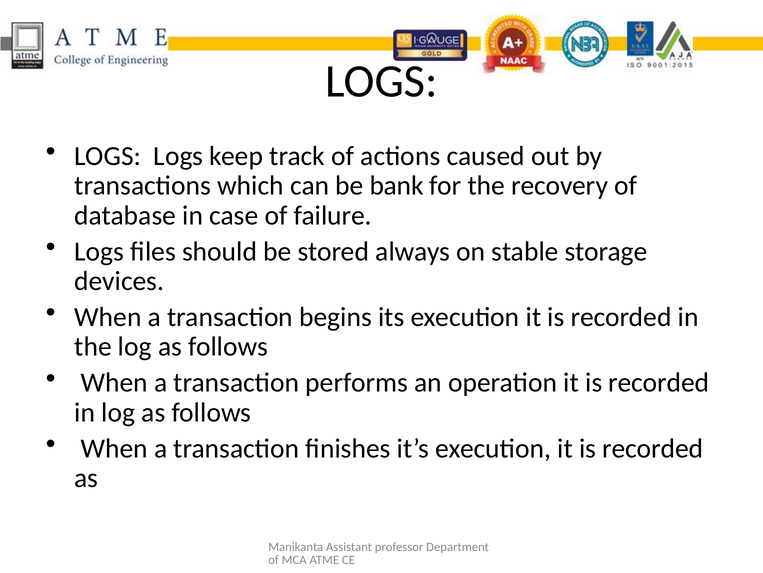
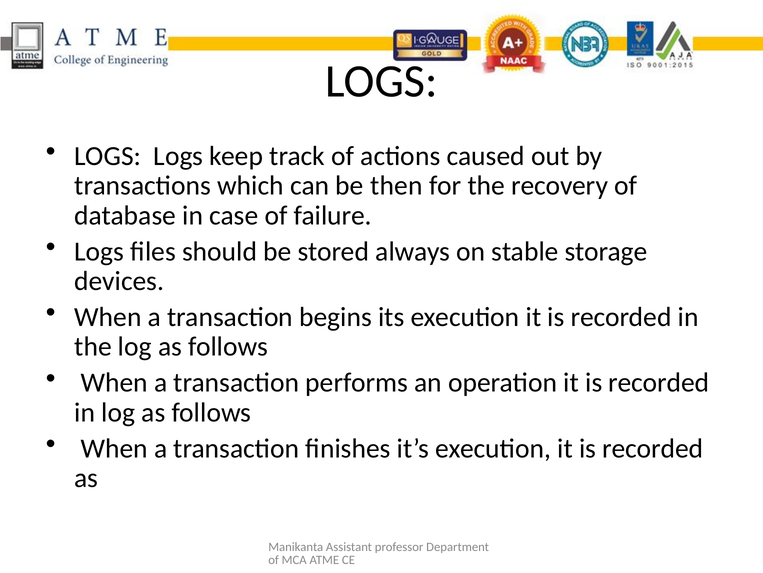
bank: bank -> then (396, 186)
